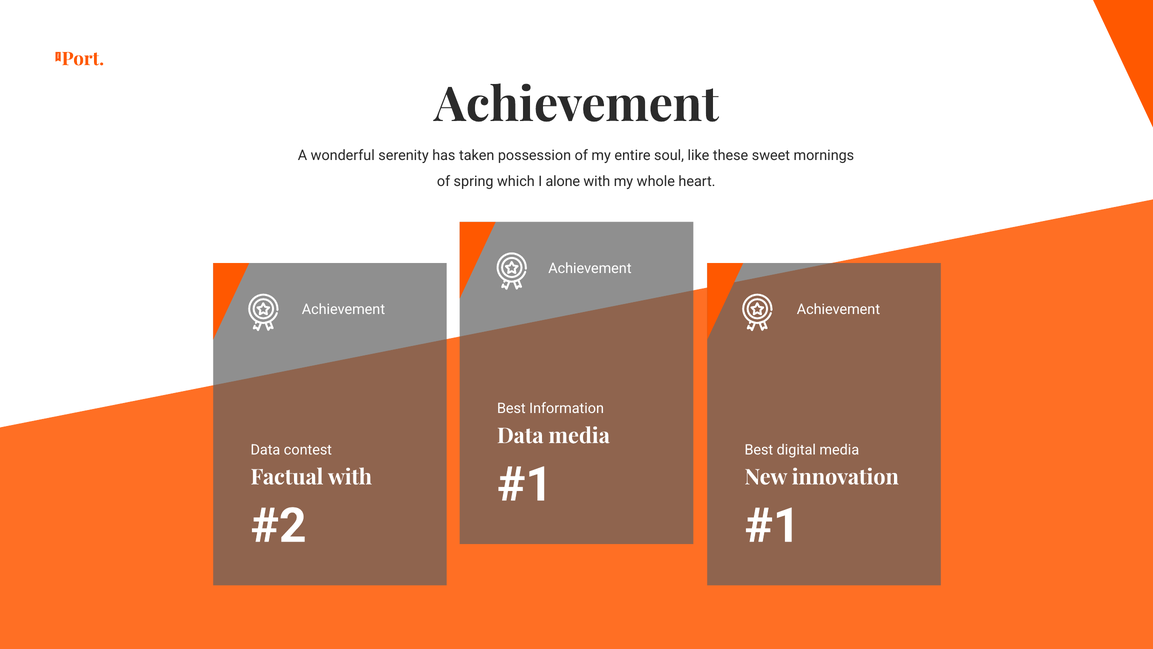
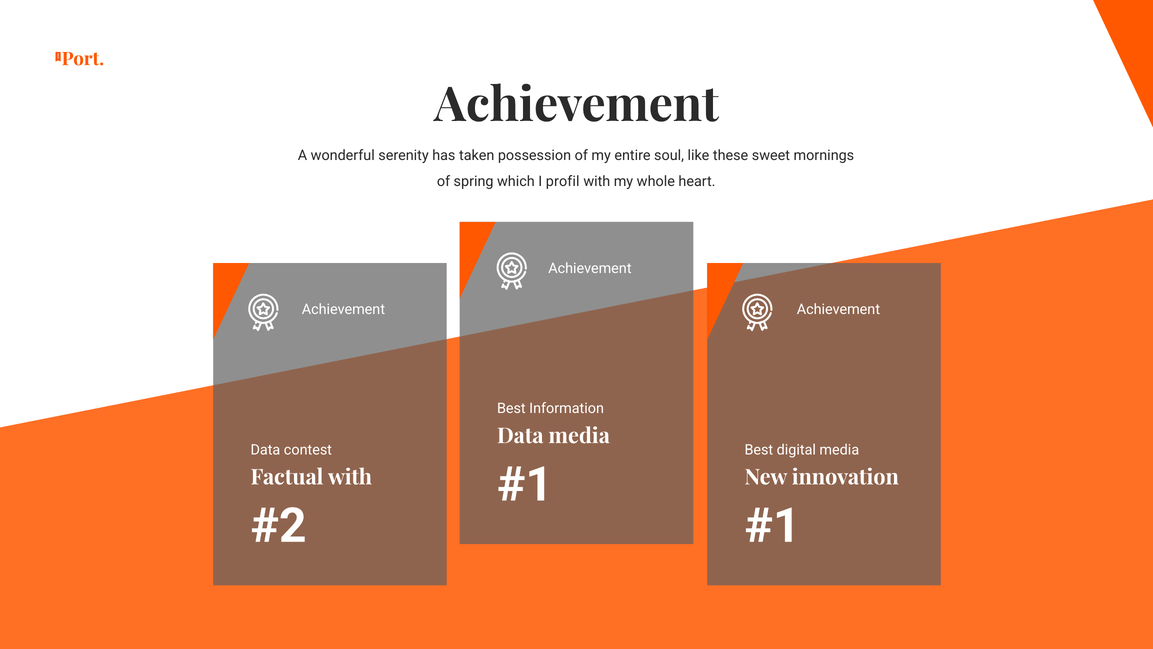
alone: alone -> profil (563, 181)
